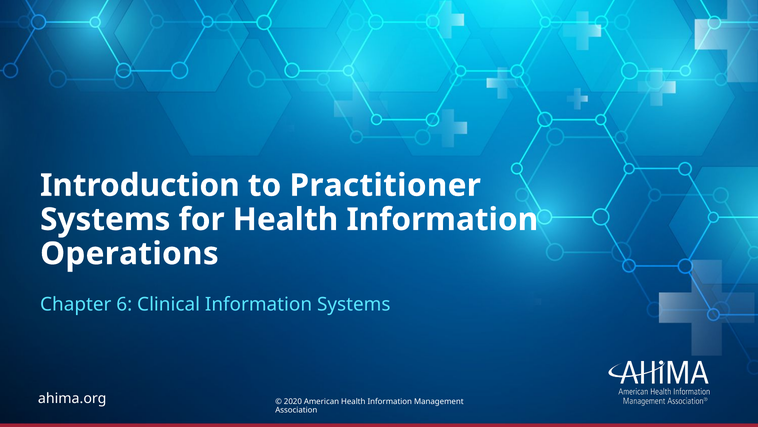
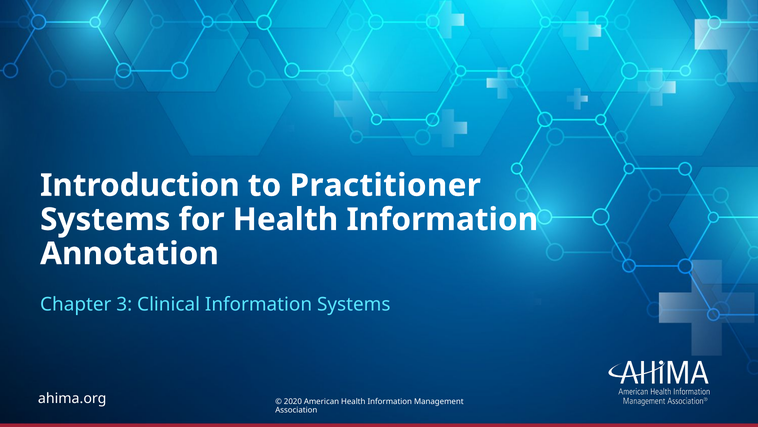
Operations: Operations -> Annotation (130, 253)
6: 6 -> 3 (124, 304)
